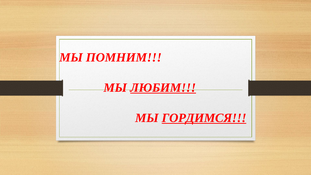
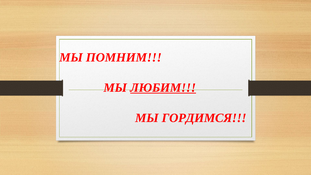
ГОРДИМСЯ underline: present -> none (204, 118)
